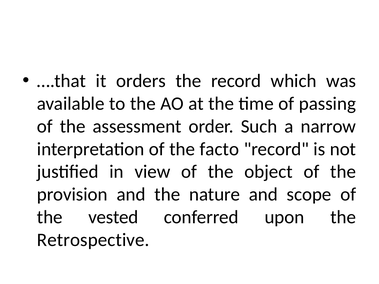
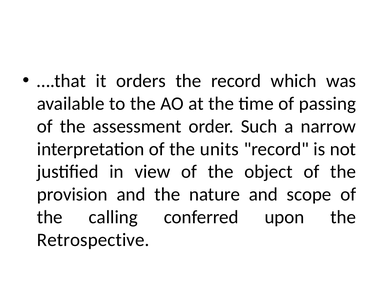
facto: facto -> units (219, 149)
vested: vested -> calling (113, 217)
